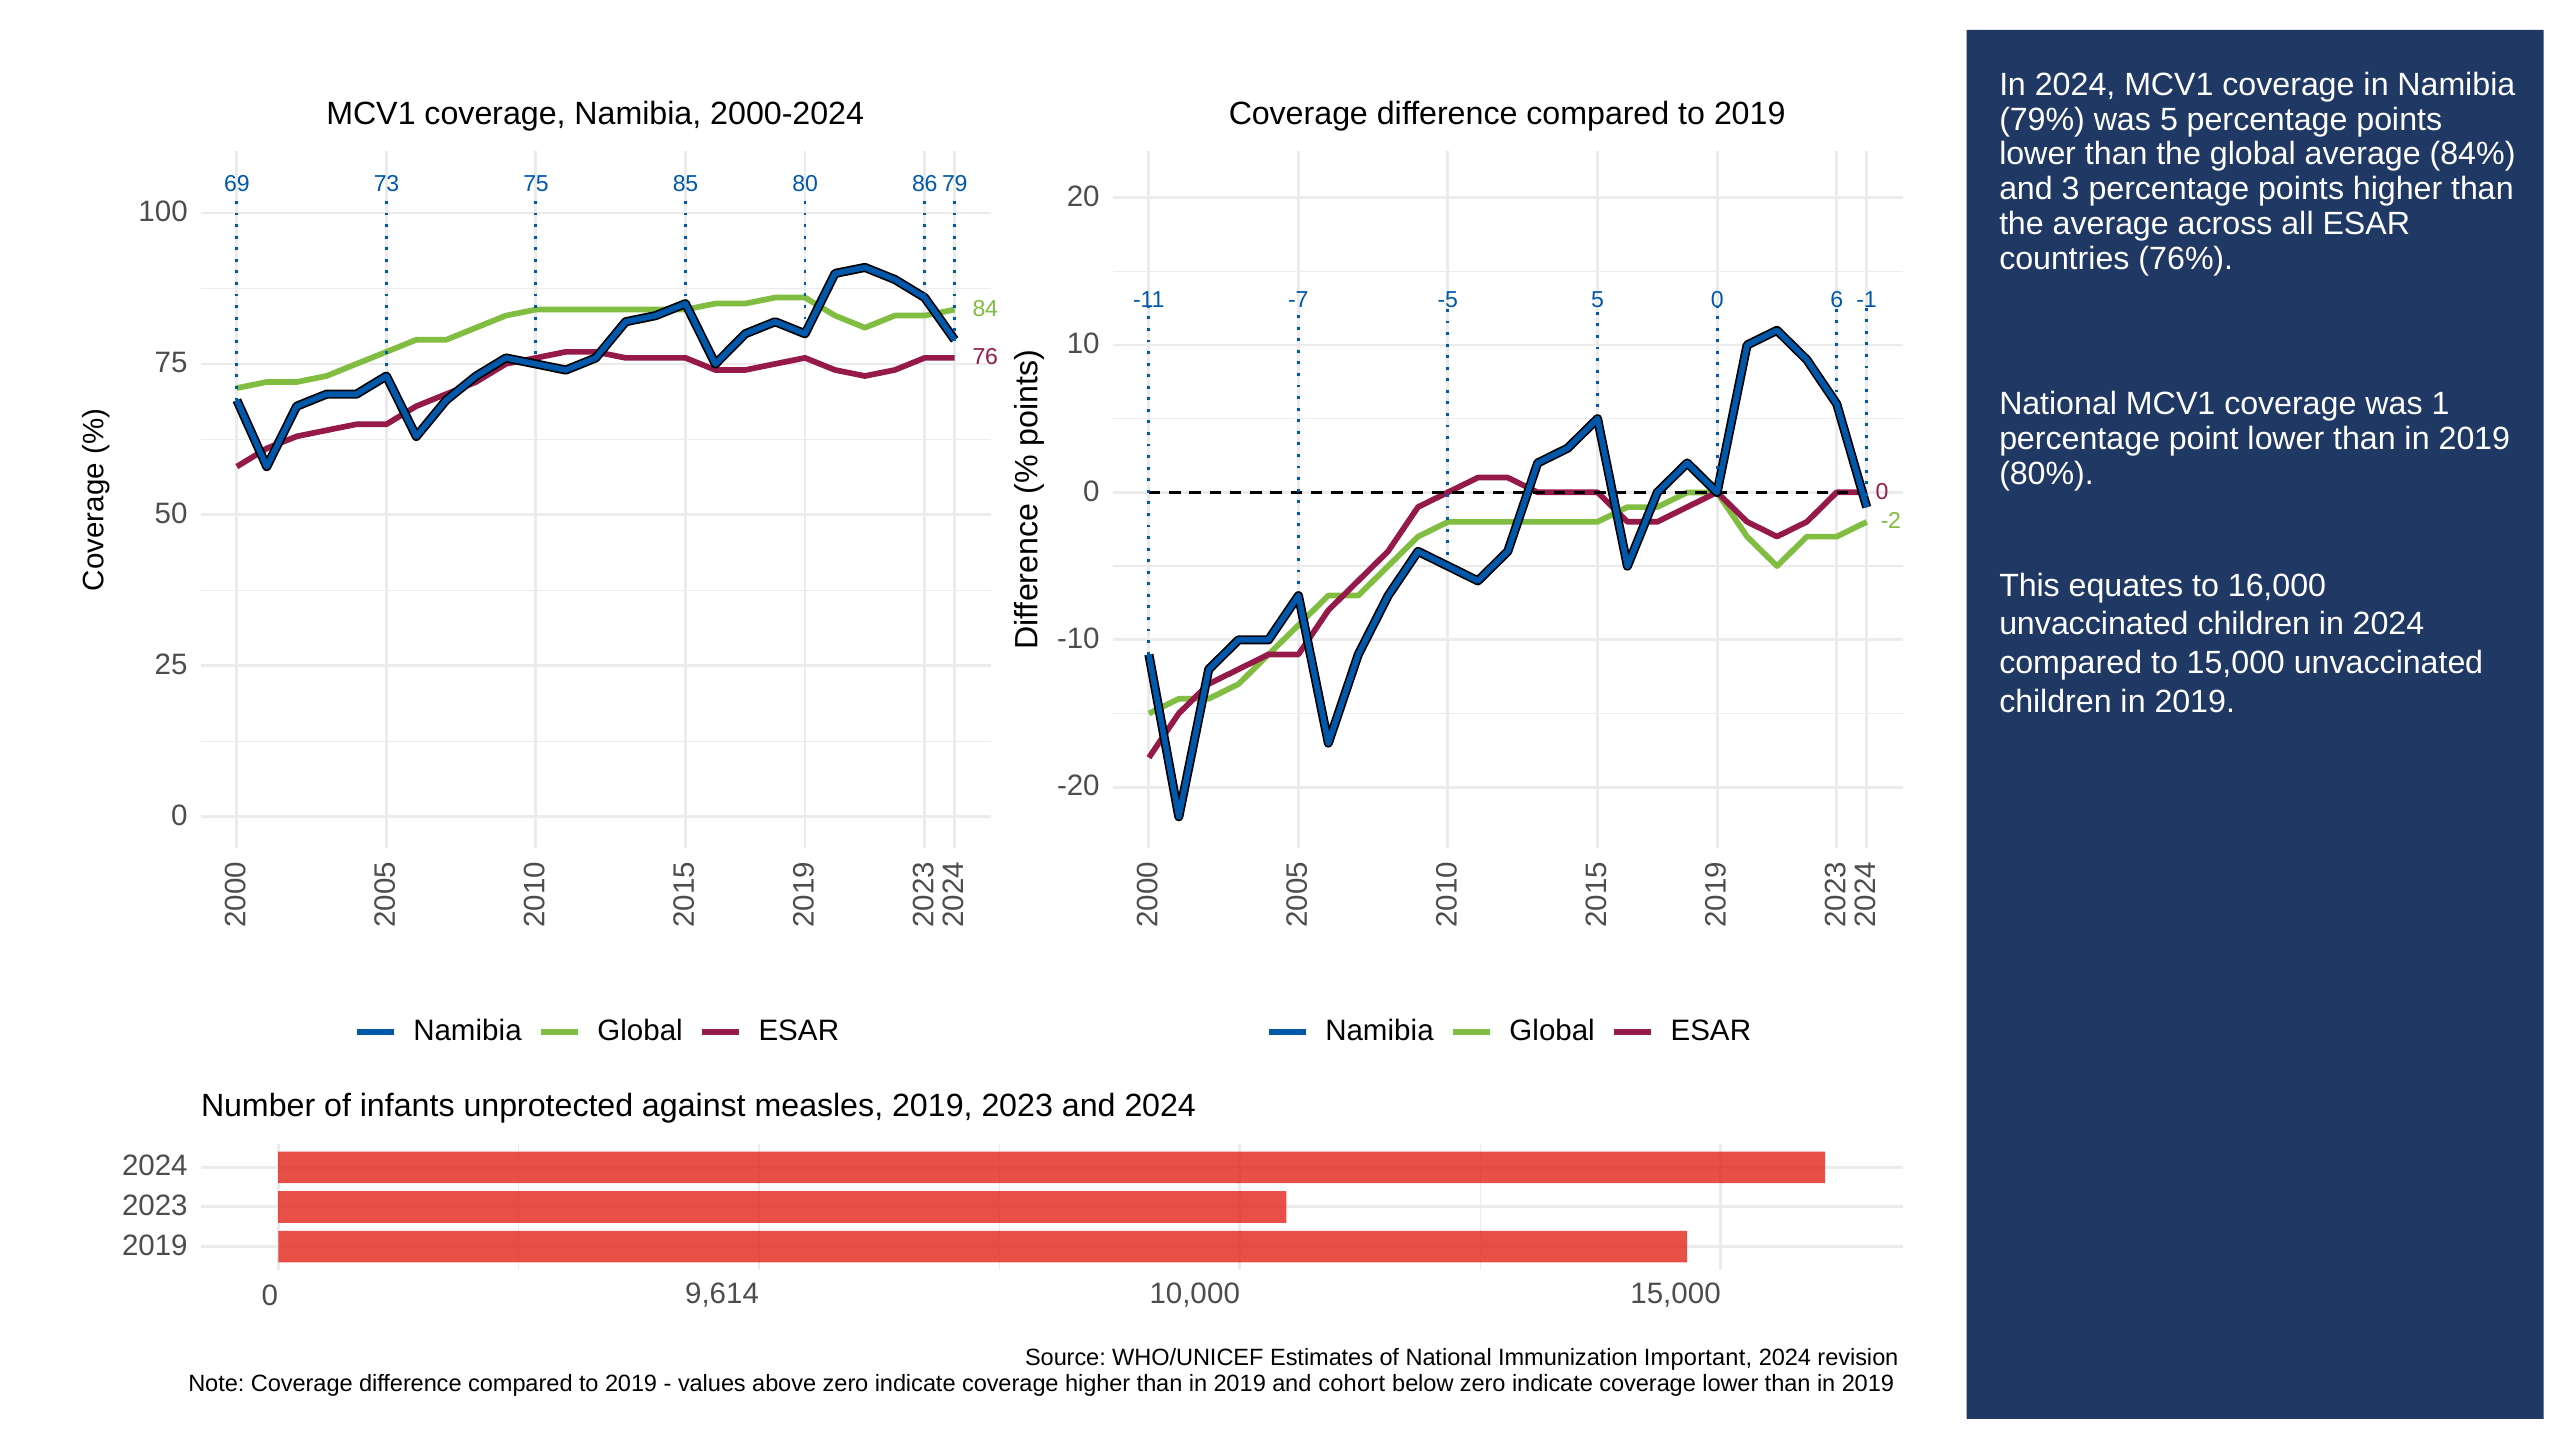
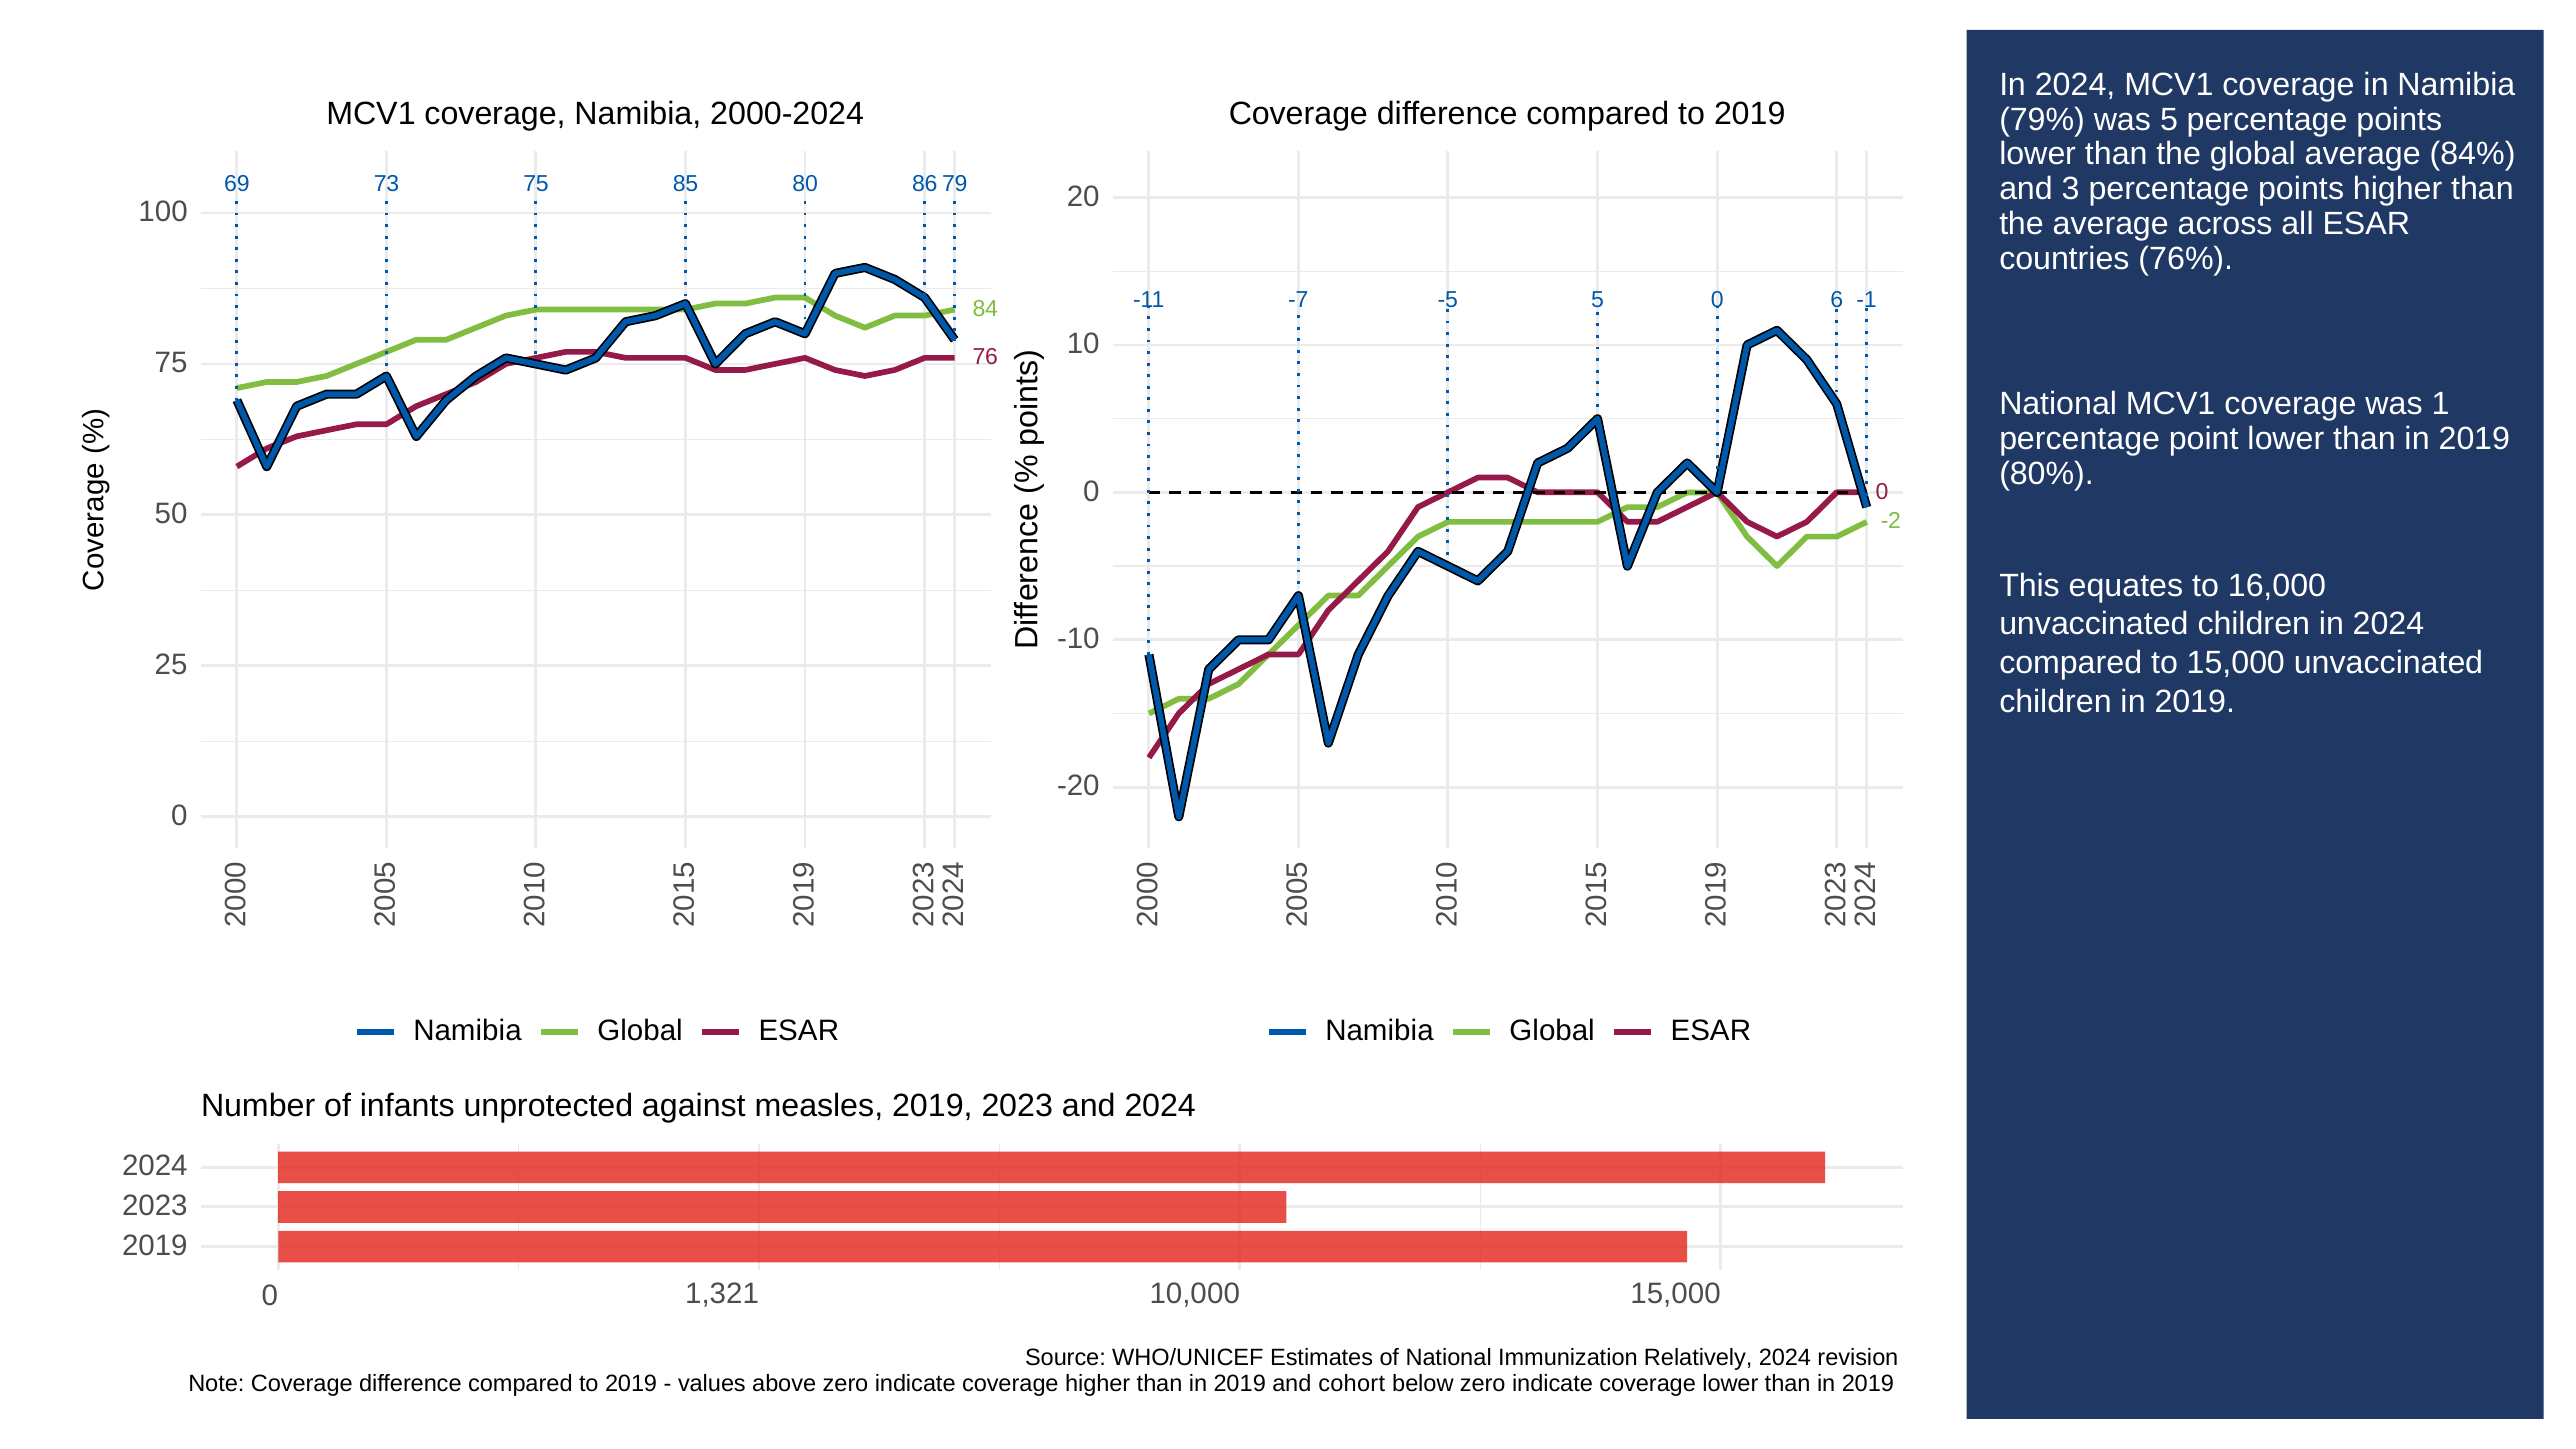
9,614: 9,614 -> 1,321 (722, 1294)
Important: Important -> Relatively (1698, 1358)
